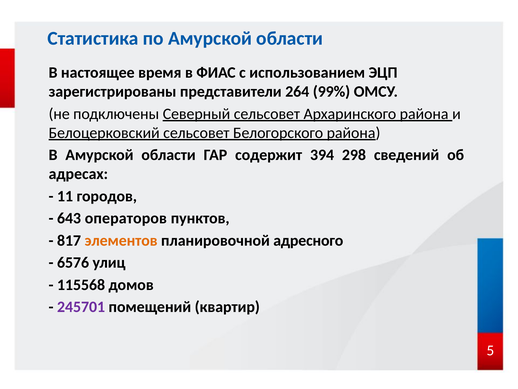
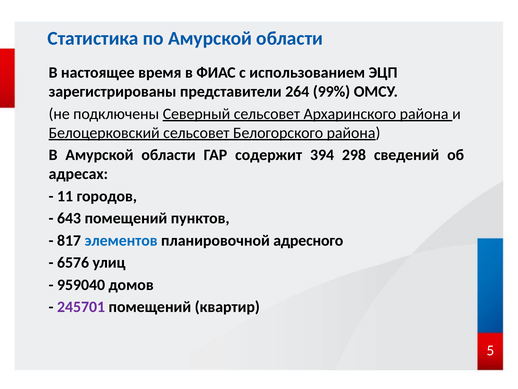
643 операторов: операторов -> помещений (126, 218)
элементов colour: orange -> blue (121, 240)
115568: 115568 -> 959040 (81, 285)
